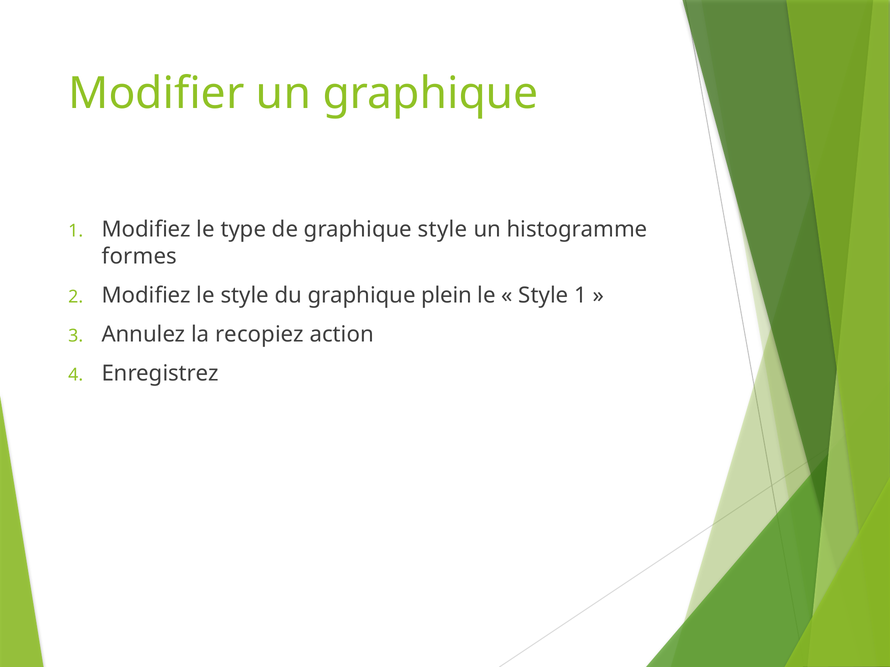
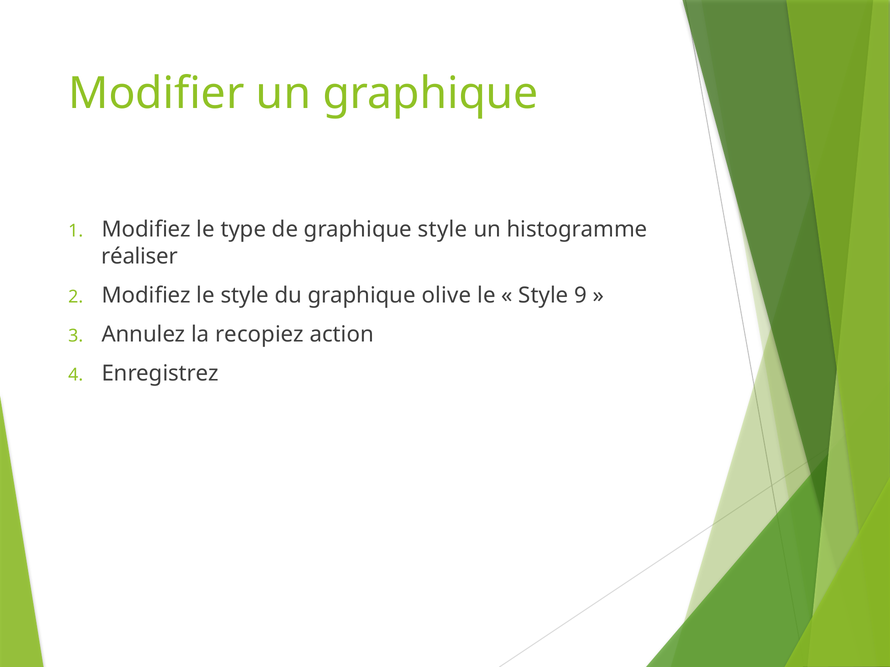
formes: formes -> réaliser (140, 256)
plein: plein -> olive (446, 295)
Style 1: 1 -> 9 (580, 295)
